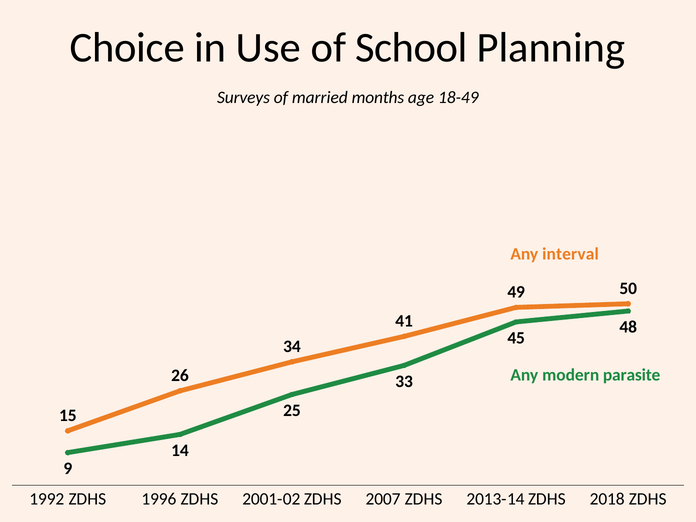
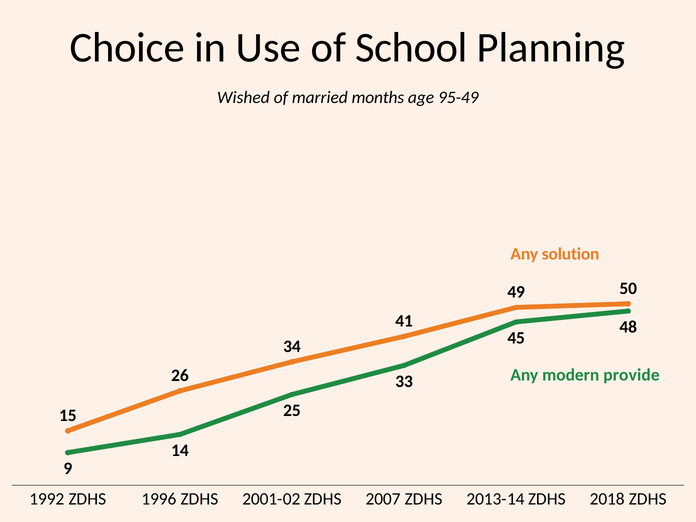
Surveys: Surveys -> Wished (243, 97)
18-49: 18-49 -> 95-49 (458, 97)
interval: interval -> solution (571, 254)
parasite: parasite -> provide (631, 375)
